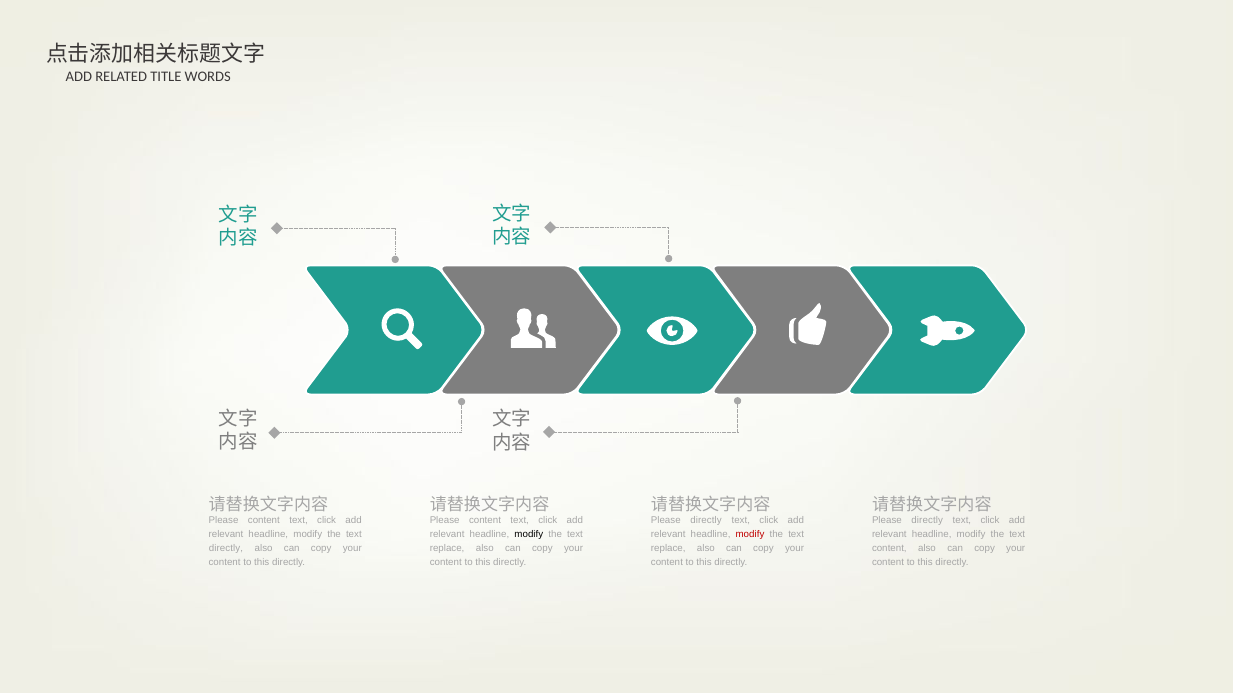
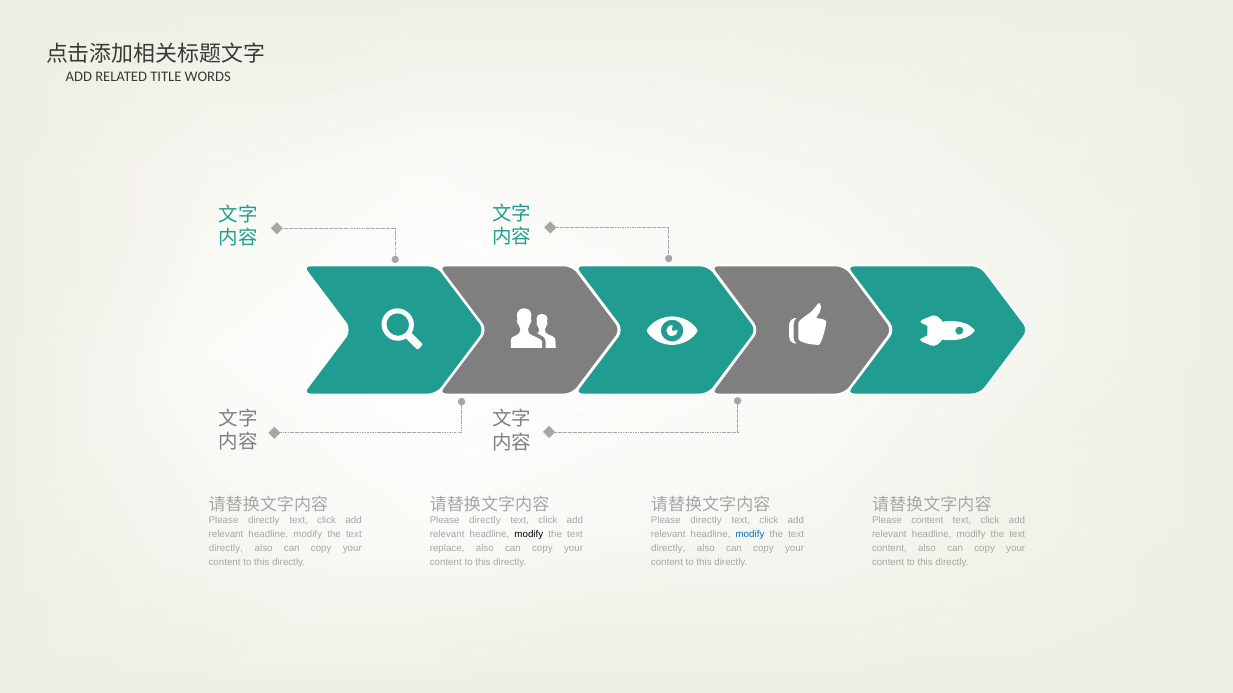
content: content -> directly (264, 521)
content: content -> directly (485, 521)
directly: directly -> content (927, 521)
modify colour: red -> blue (750, 535)
replace: replace -> directly (668, 549)
